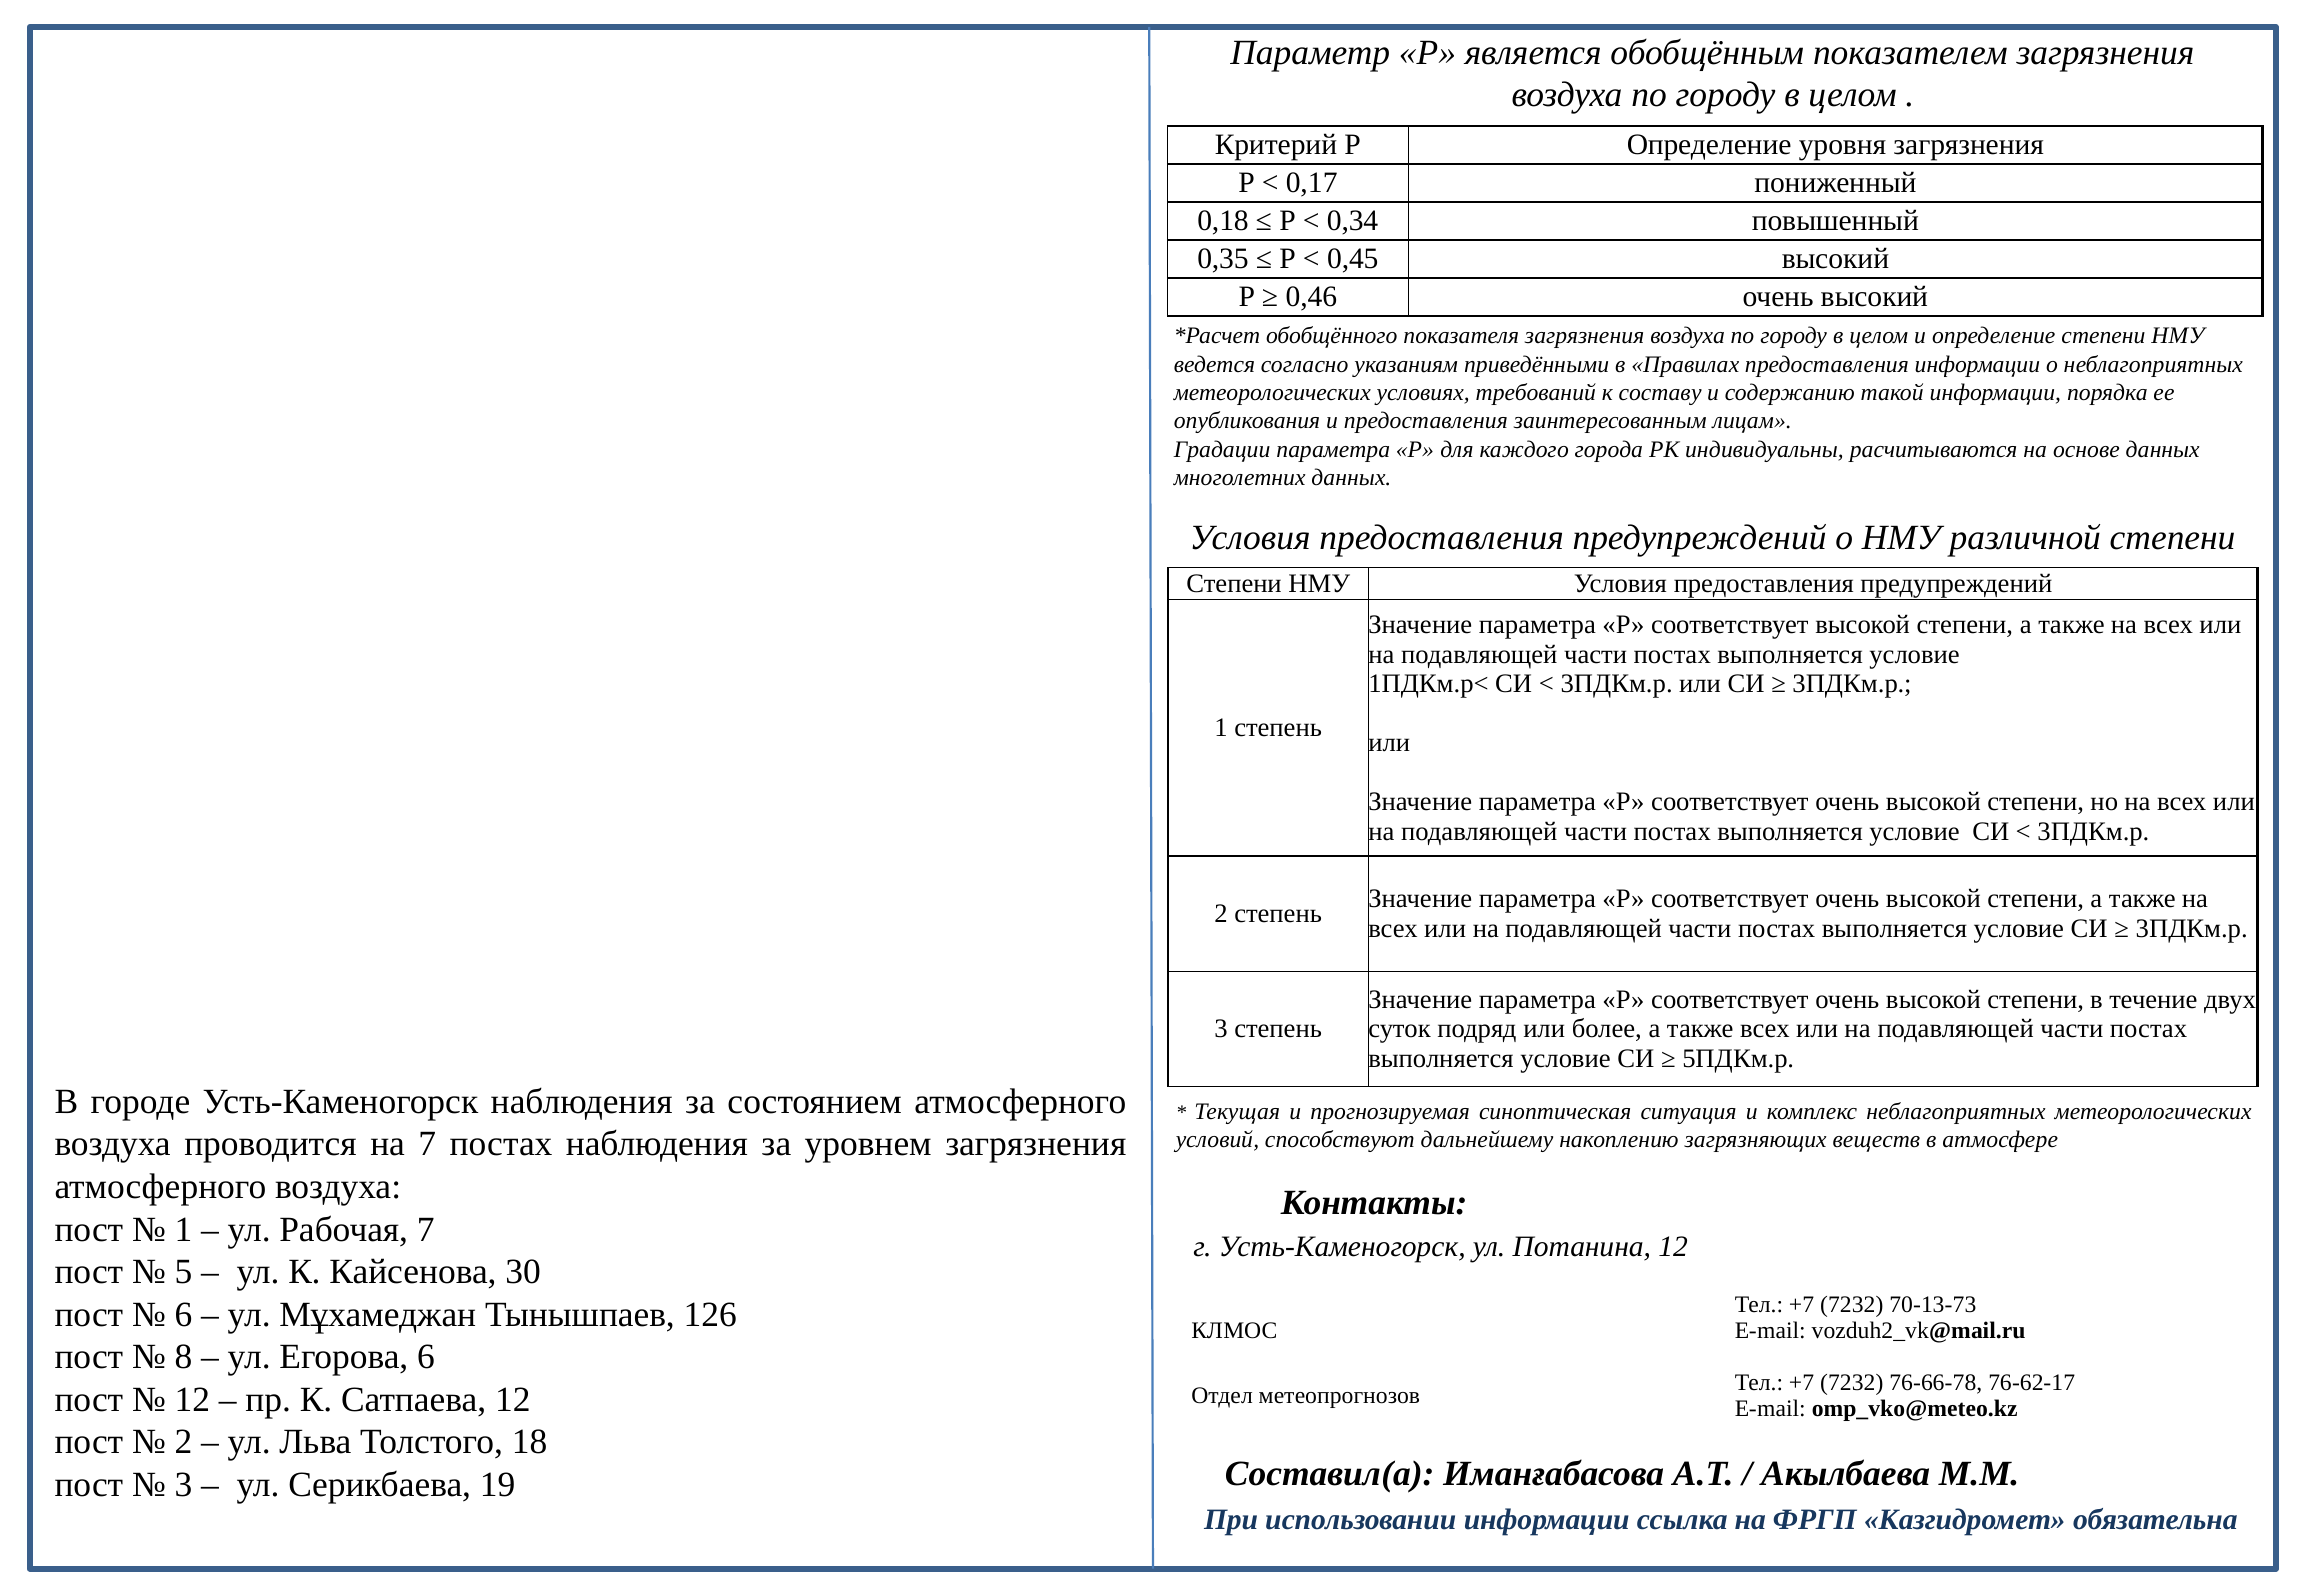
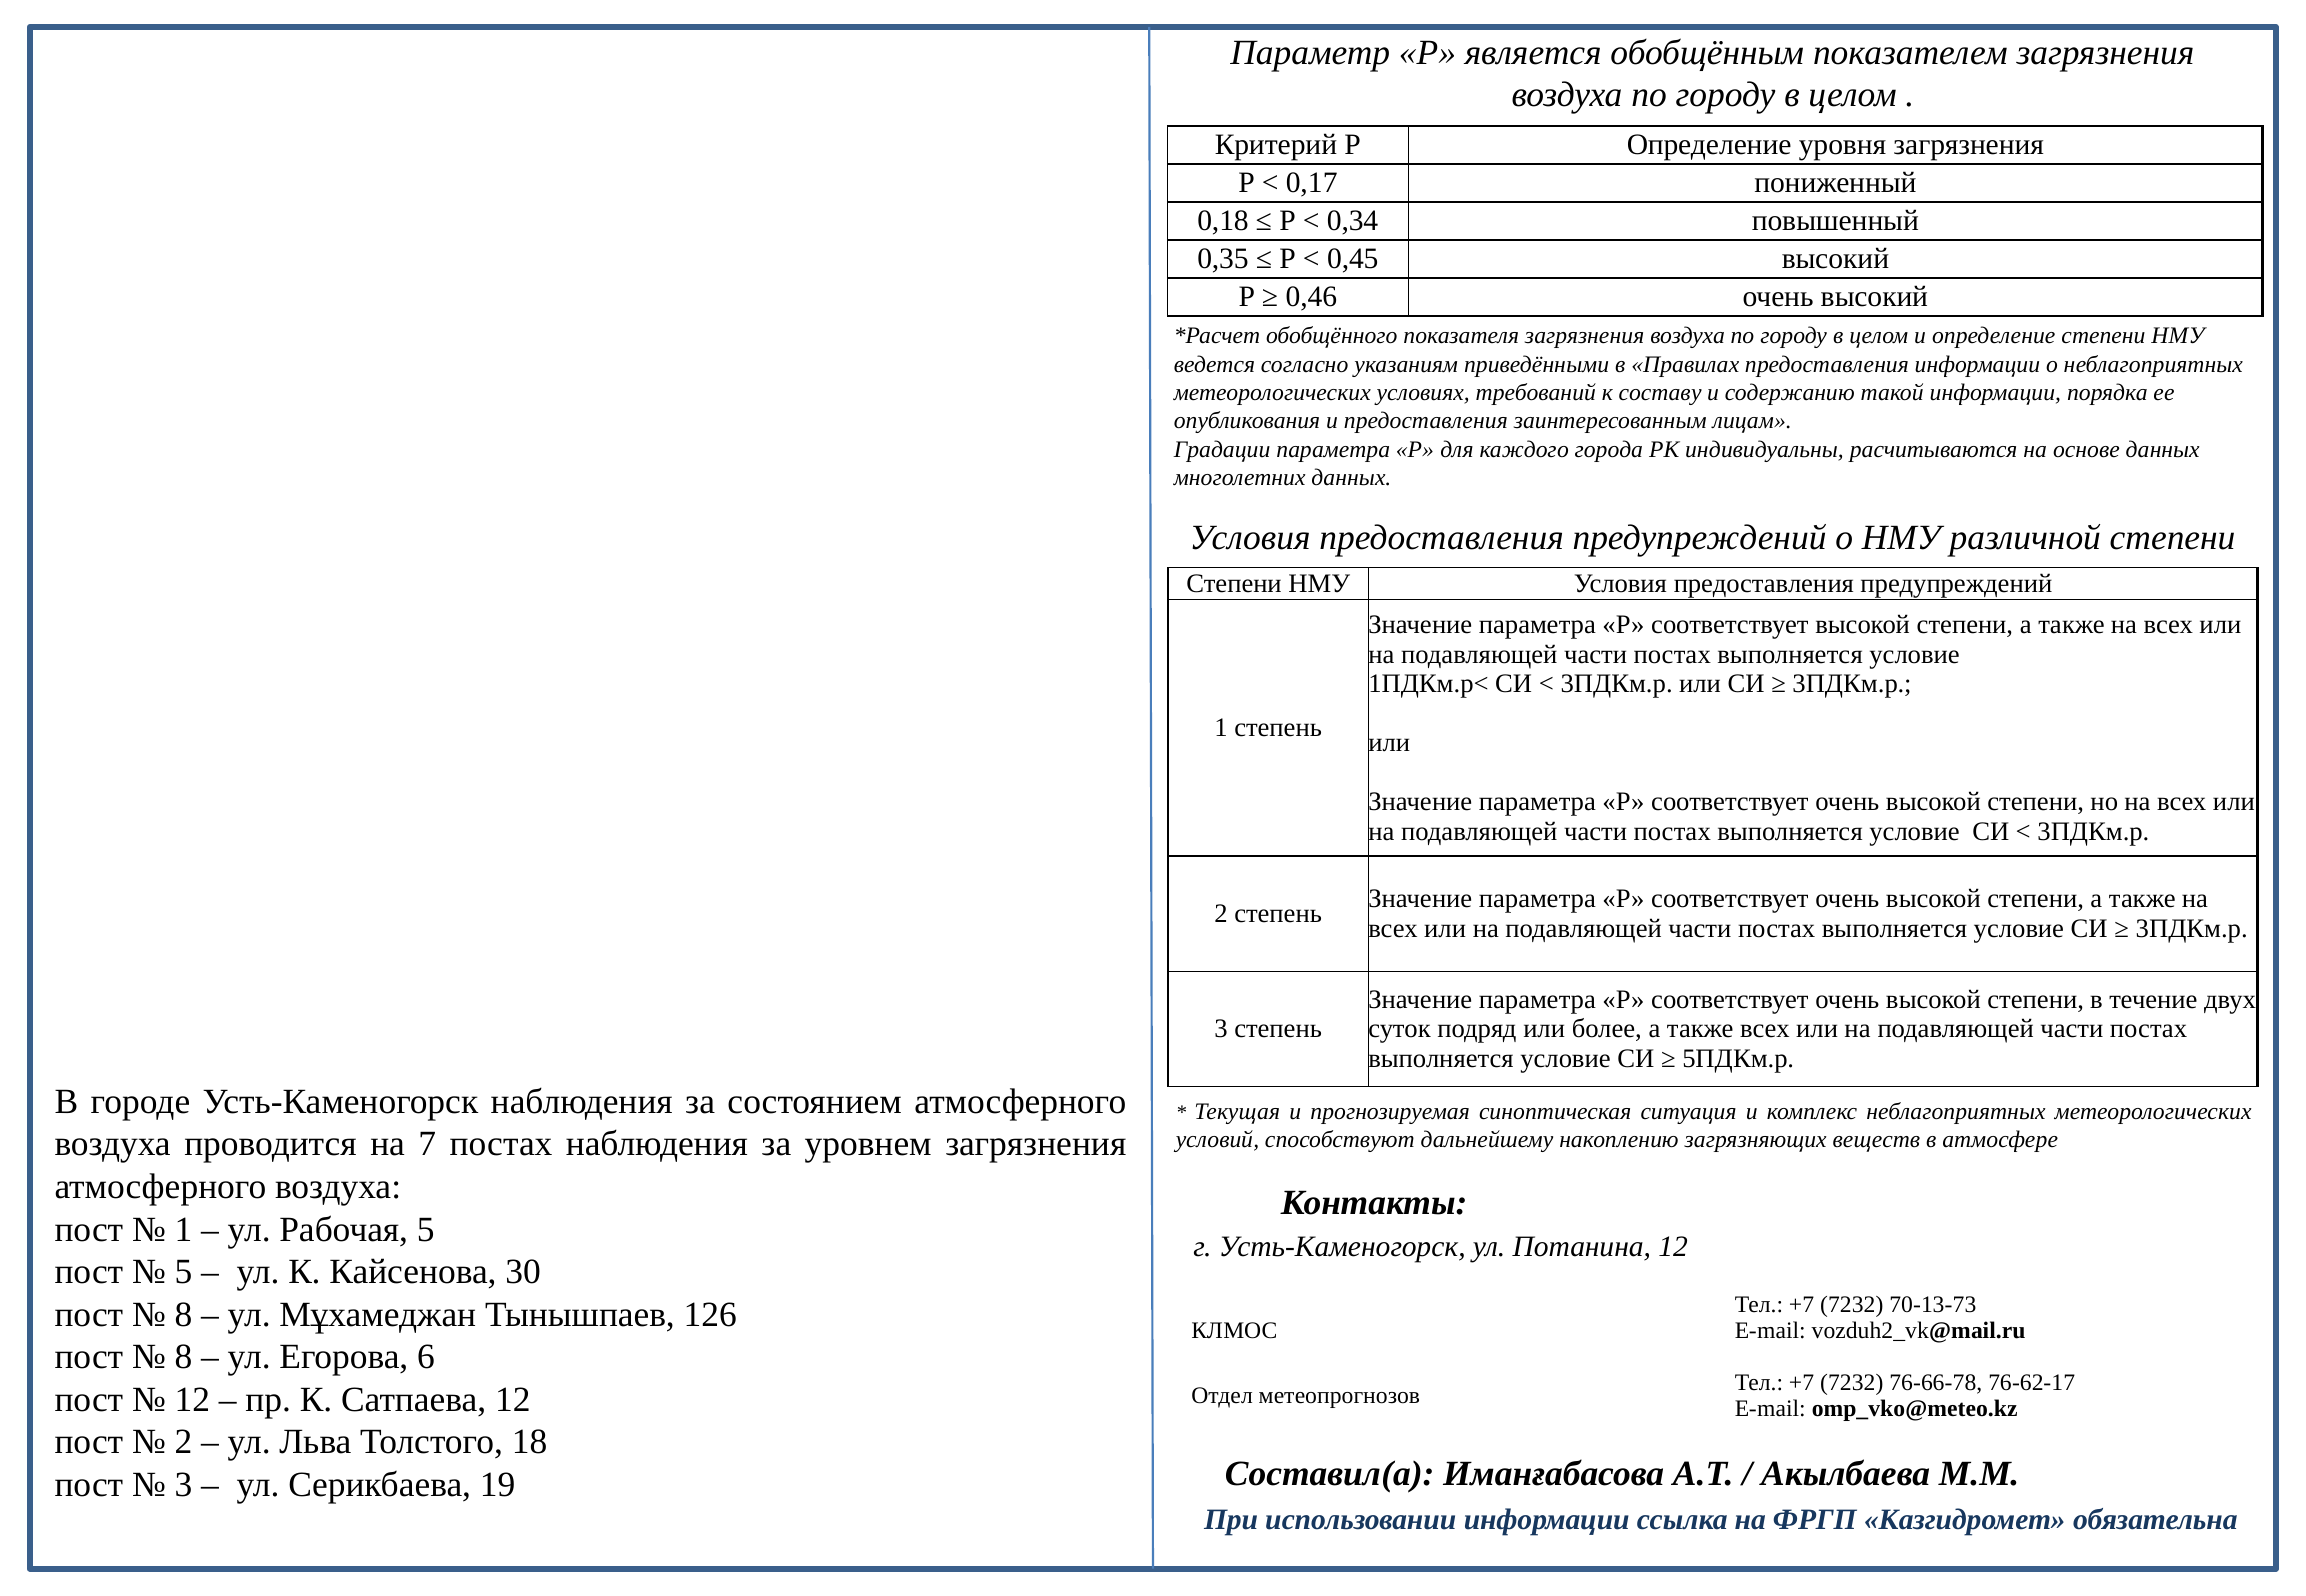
Рабочая 7: 7 -> 5 (426, 1230)
6: 6 -> 8 (183, 1315)
